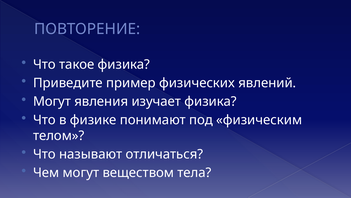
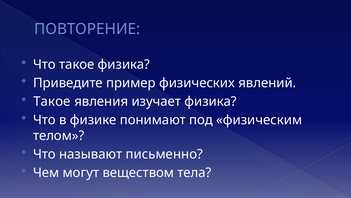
Могут: Могут -> Такое (52, 101)
отличаться: отличаться -> письменно (164, 154)
